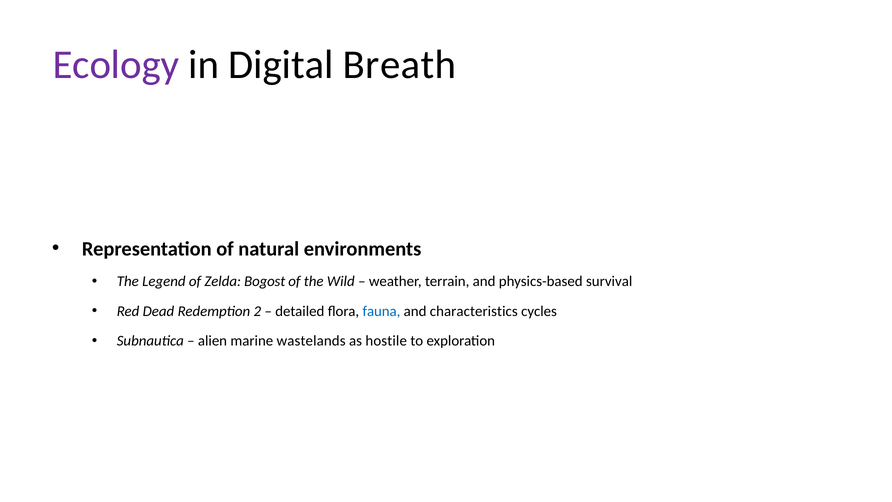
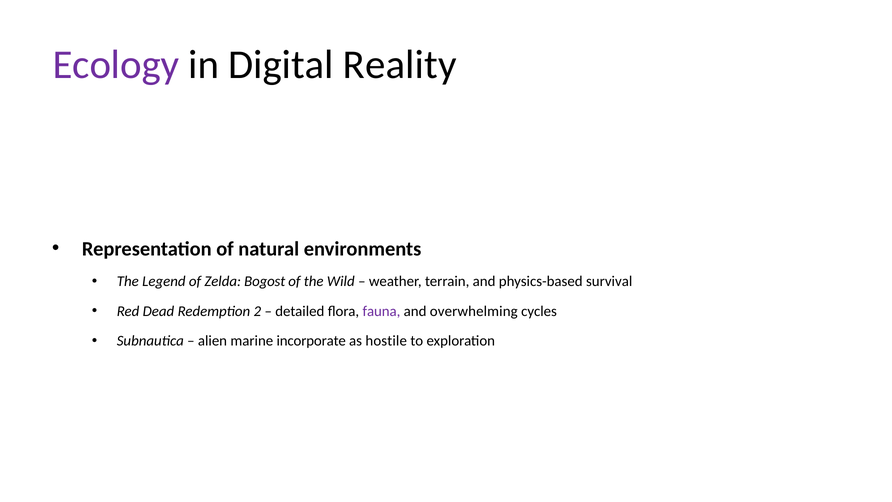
Breath: Breath -> Reality (400, 65)
fauna colour: blue -> purple (381, 311)
characteristics: characteristics -> overwhelming (474, 311)
wastelands: wastelands -> incorporate (311, 341)
